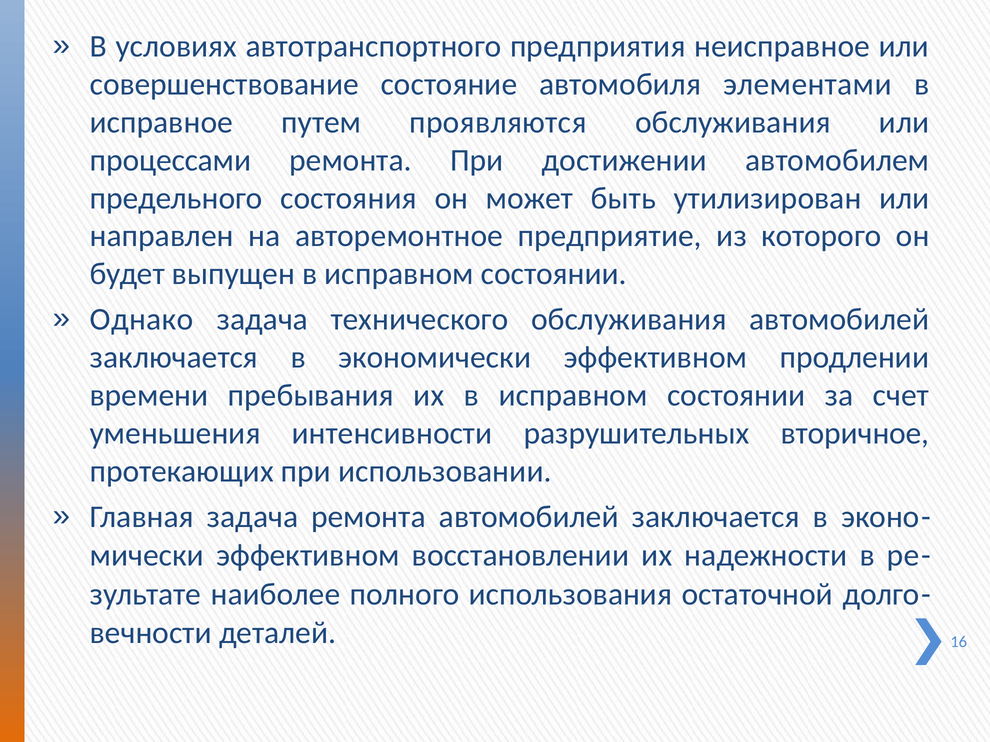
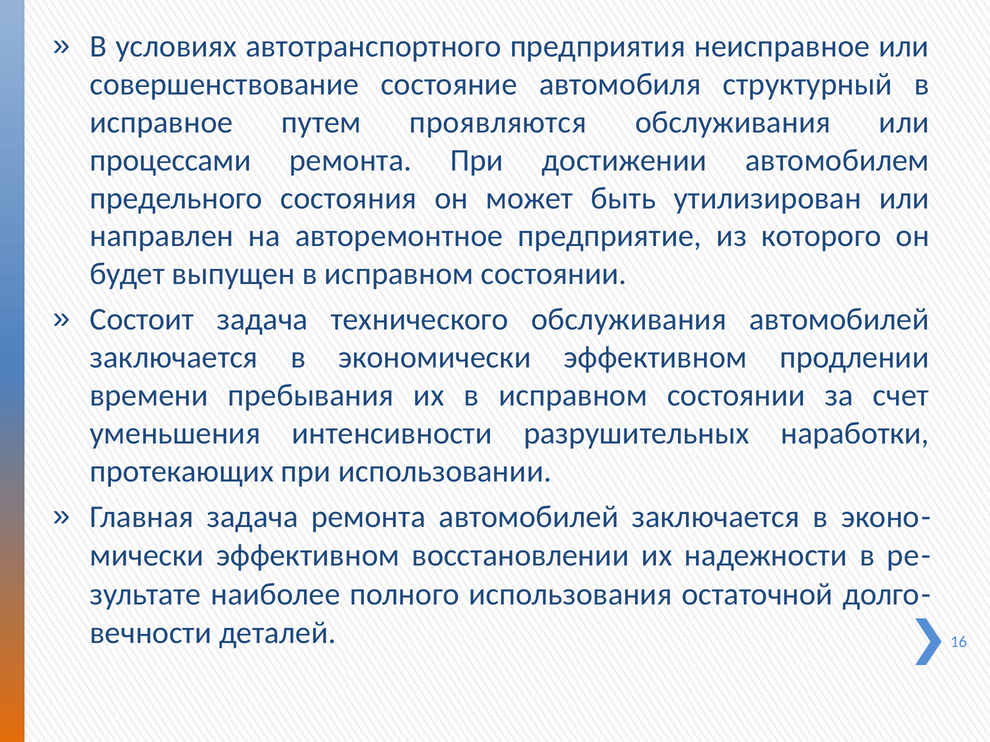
элементами: элементами -> структурный (808, 84)
Однако: Однако -> Состоит (142, 320)
вторичное: вторичное -> наработки (855, 434)
